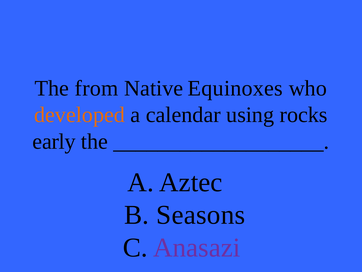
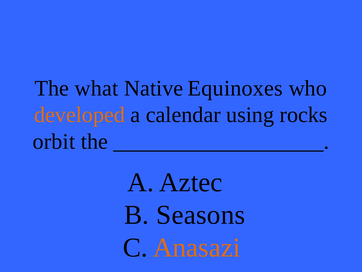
from: from -> what (97, 88)
early: early -> orbit (54, 141)
Anasazi colour: purple -> orange (197, 247)
